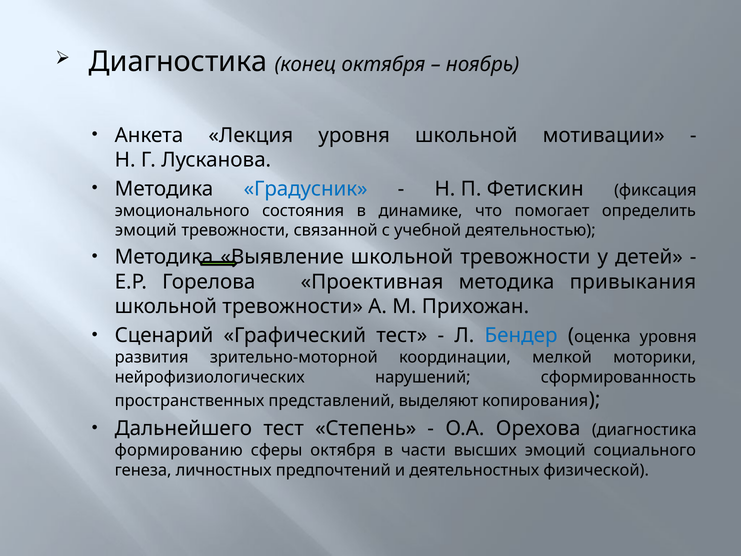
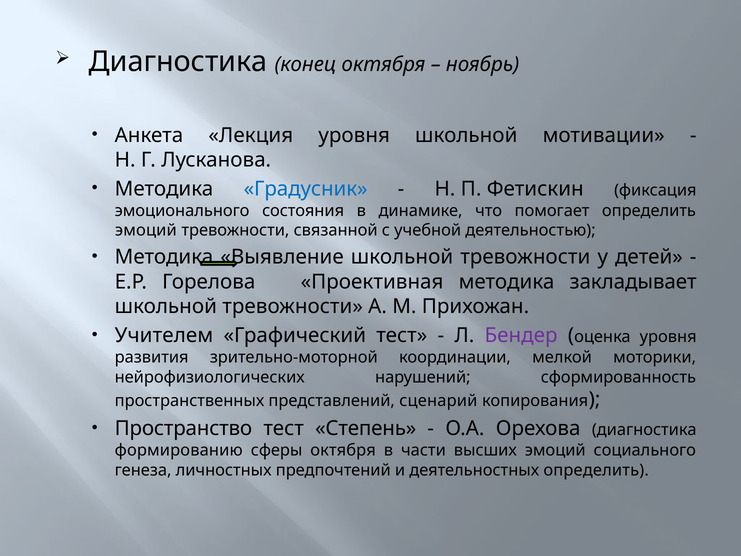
привыкания: привыкания -> закладывает (633, 282)
Сценарий: Сценарий -> Учителем (164, 335)
Бендер colour: blue -> purple (521, 335)
выделяют: выделяют -> сценарий (438, 401)
Дальнейшего: Дальнейшего -> Пространство (183, 428)
деятельностных физической: физической -> определить (596, 470)
